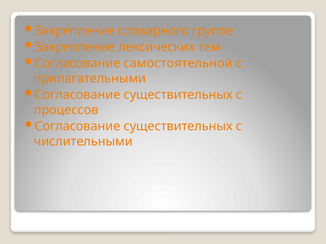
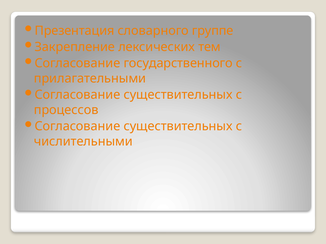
Закрепление: Закрепление -> Презентация (74, 31)
самостоятельной: самостоятельной -> государственного (178, 63)
